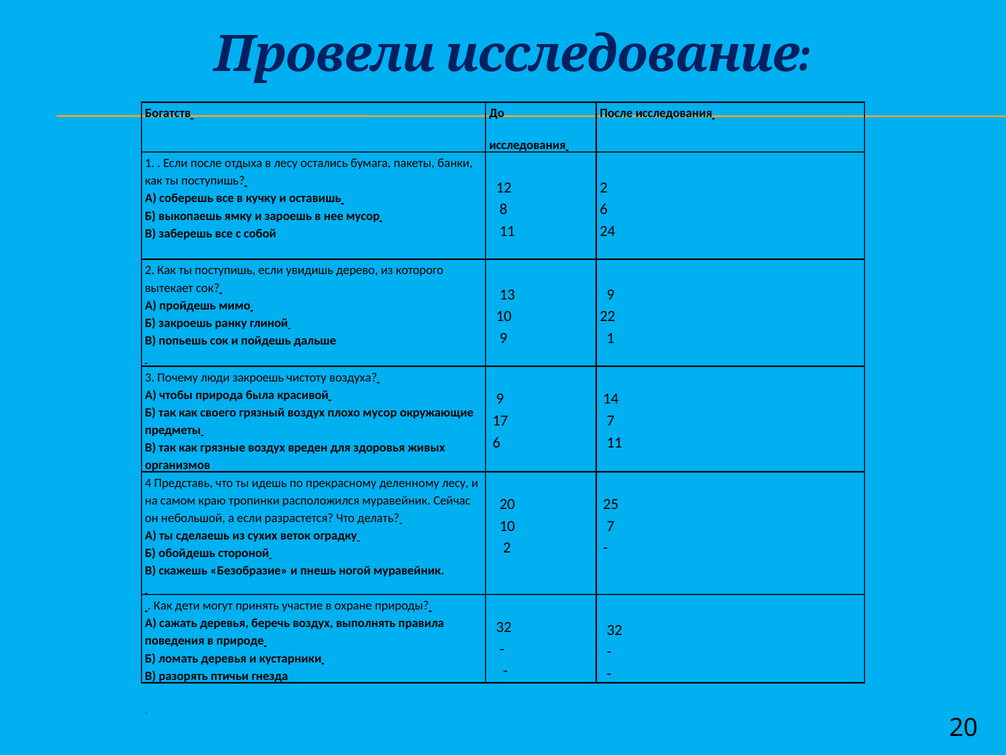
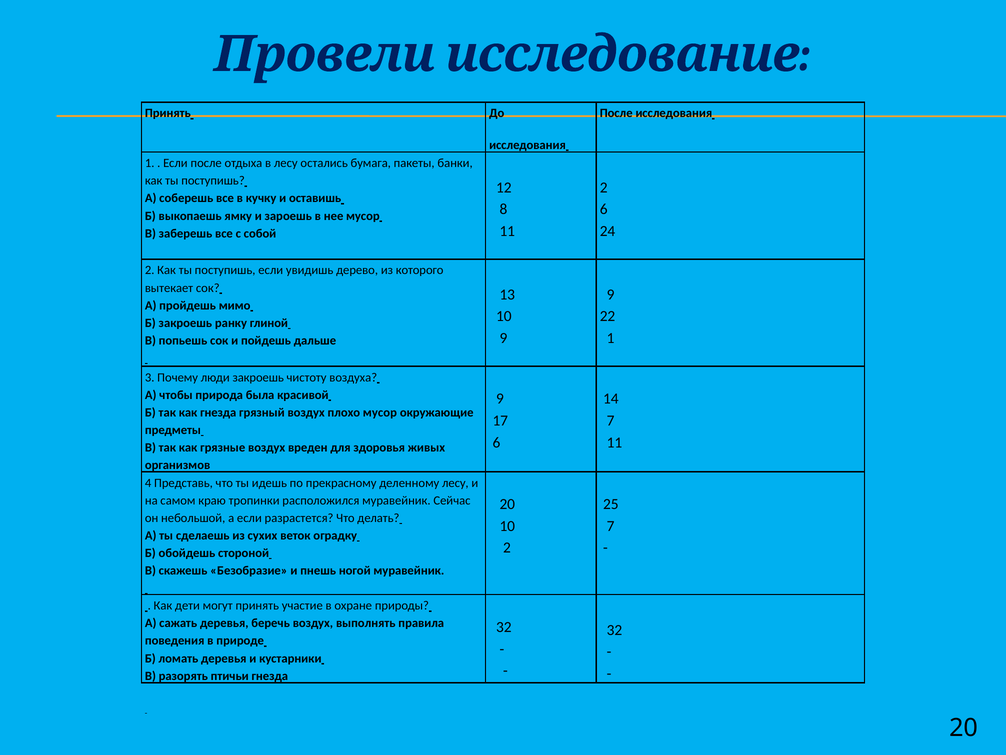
Богатств: Богатств -> Принять (168, 113)
как своего: своего -> гнезда (218, 412)
